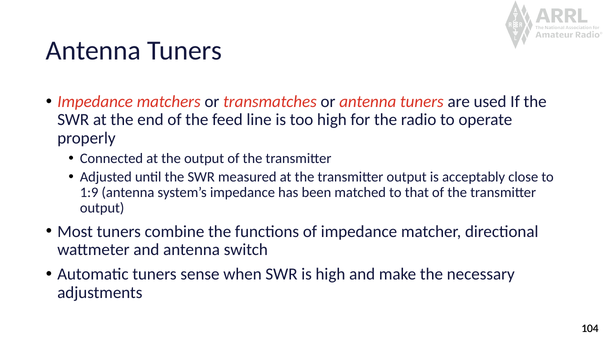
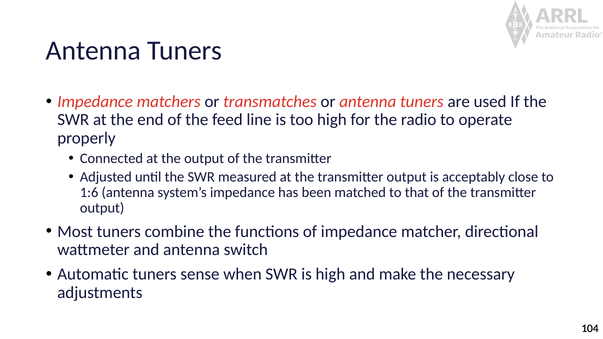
1:9: 1:9 -> 1:6 (89, 193)
